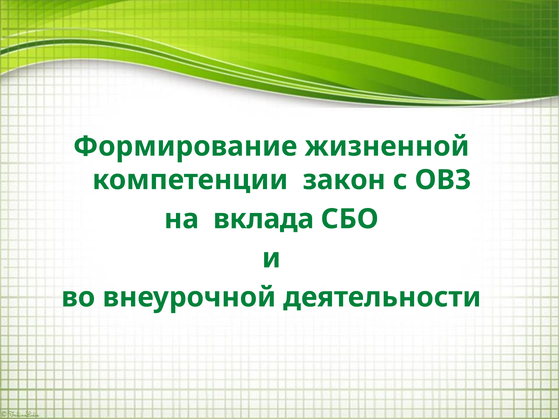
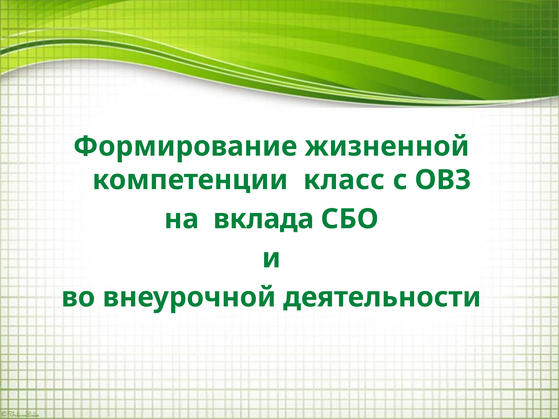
закон: закон -> класс (344, 180)
